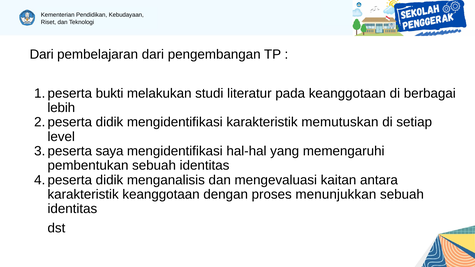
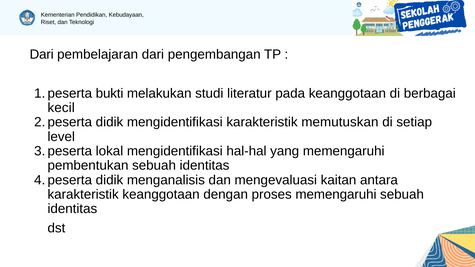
lebih: lebih -> kecil (61, 108)
saya: saya -> lokal (109, 151)
proses menunjukkan: menunjukkan -> memengaruhi (336, 194)
